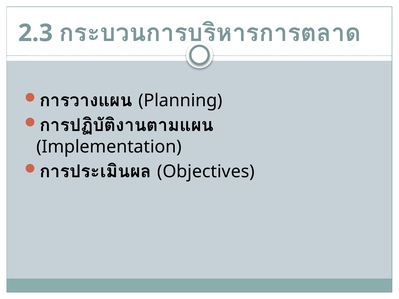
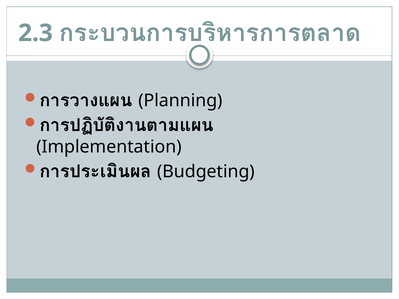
Objectives: Objectives -> Budgeting (206, 172)
